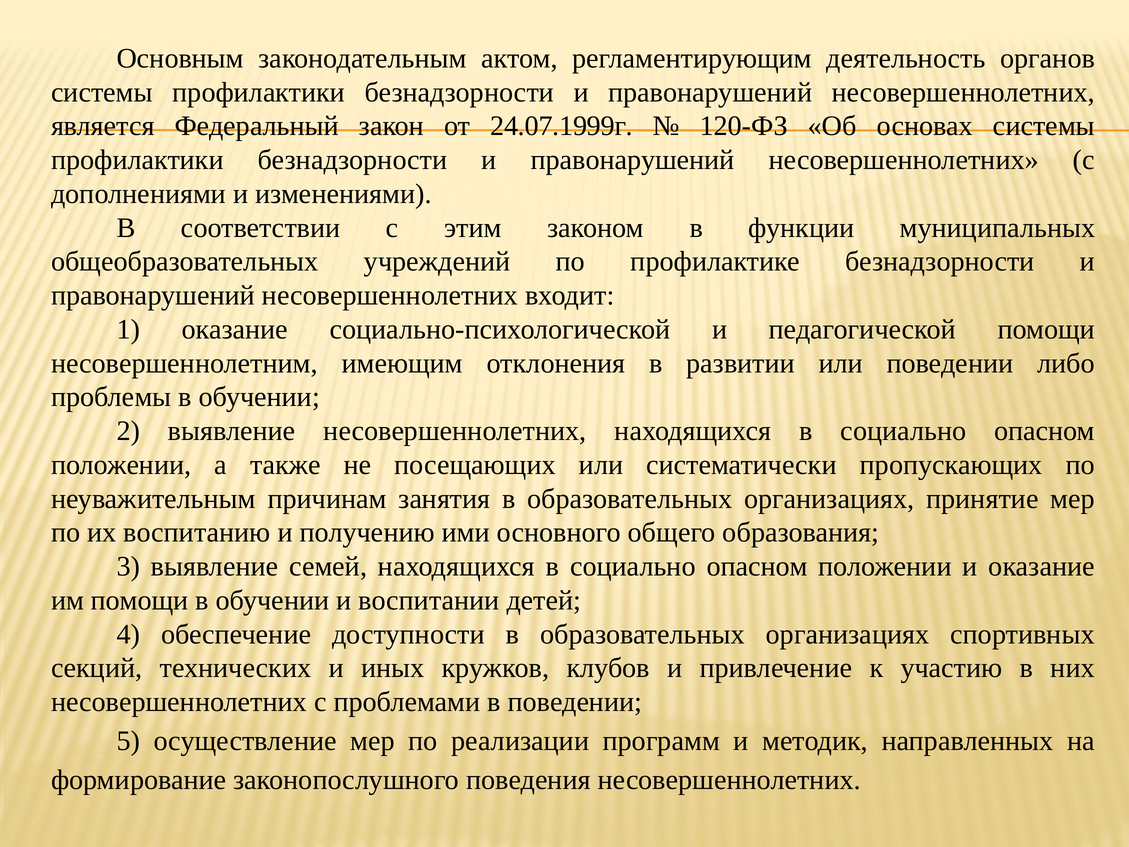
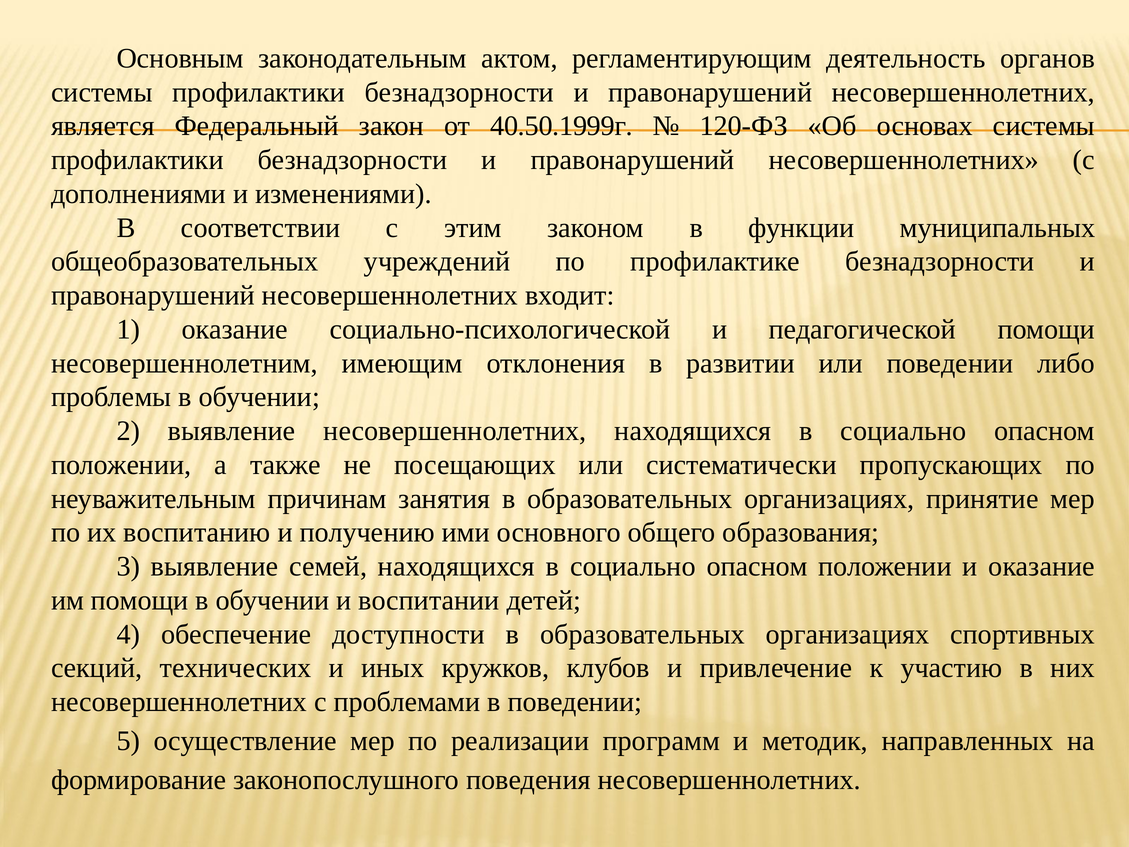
24.07.1999г: 24.07.1999г -> 40.50.1999г (562, 126)
